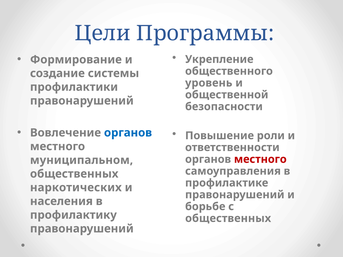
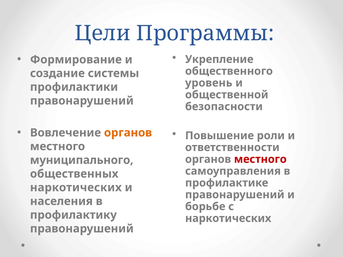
органов colour: blue -> orange (128, 133)
муниципальном: муниципальном -> муниципального (82, 160)
общественных: общественных -> наркотических (228, 219)
